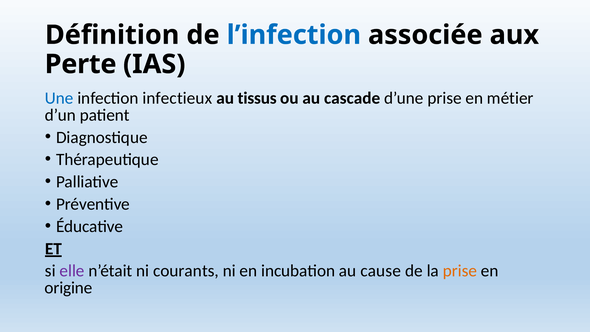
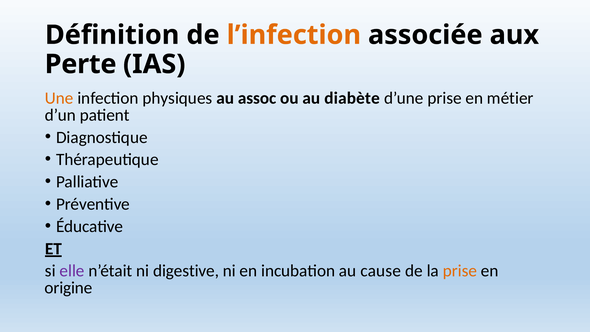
l’infection colour: blue -> orange (294, 35)
Une colour: blue -> orange (59, 98)
infectieux: infectieux -> physiques (177, 98)
tissus: tissus -> assoc (257, 98)
cascade: cascade -> diabète (352, 98)
courants: courants -> digestive (186, 271)
